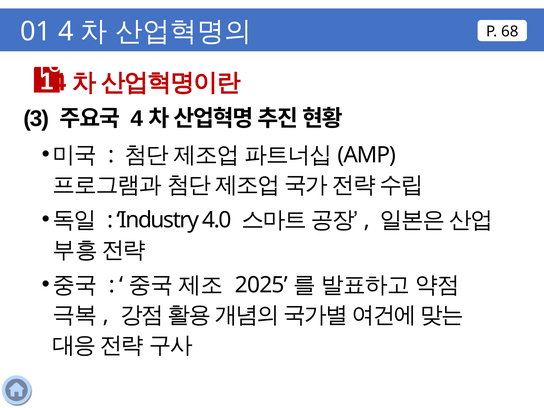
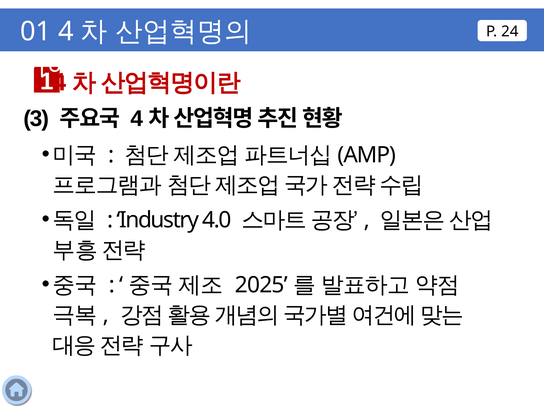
68: 68 -> 24 (510, 32)
